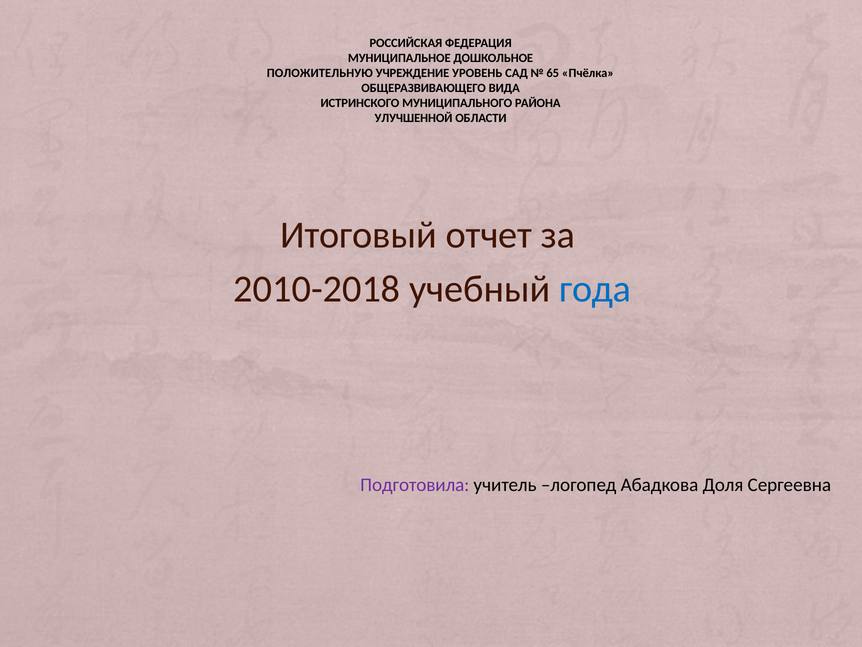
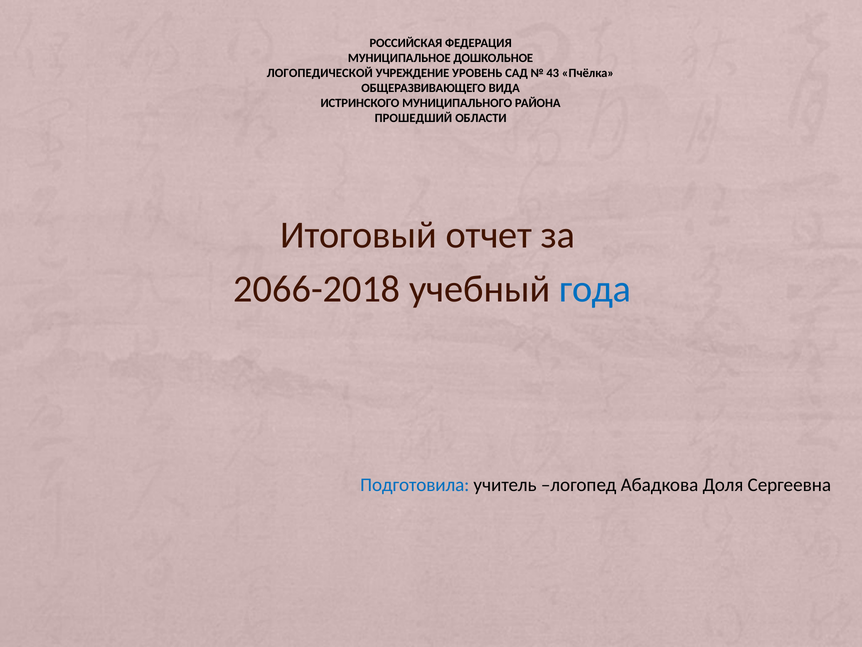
ПОЛОЖИТЕЛЬНУЮ: ПОЛОЖИТЕЛЬНУЮ -> ЛОГОПЕДИЧЕСКОЙ (320, 73)
65: 65 -> 43 (553, 73)
УЛУЧШЕННОЙ: УЛУЧШЕННОЙ -> ПРОШЕДШИЙ (413, 118)
2010-2018: 2010-2018 -> 2066-2018 (317, 289)
Подготовила colour: purple -> blue (415, 485)
